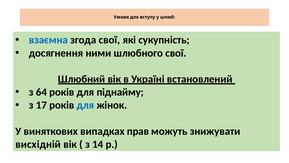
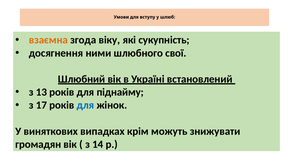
взаємна colour: blue -> orange (48, 40)
згода свої: свої -> віку (109, 40)
64: 64 -> 13 (41, 92)
прав: прав -> крім (138, 131)
висхідній: висхідній -> громадян (38, 144)
